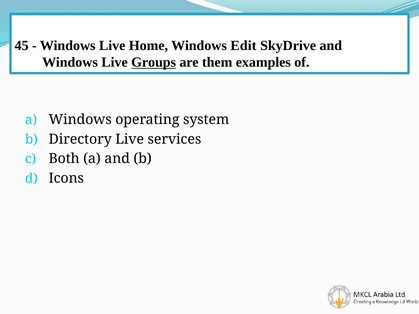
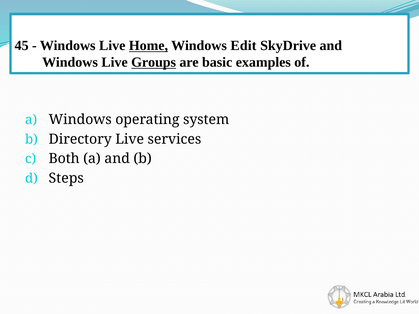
Home underline: none -> present (148, 46)
them: them -> basic (217, 62)
Icons: Icons -> Steps (66, 178)
